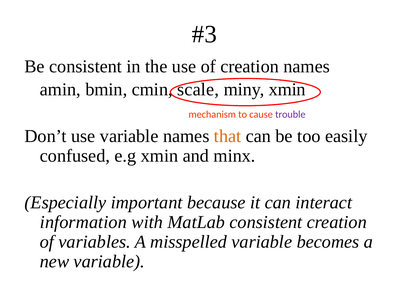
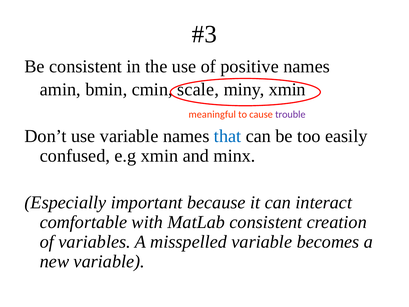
of creation: creation -> positive (250, 66)
mechanism: mechanism -> meaningful (212, 115)
that colour: orange -> blue (228, 136)
information: information -> comfortable (84, 222)
